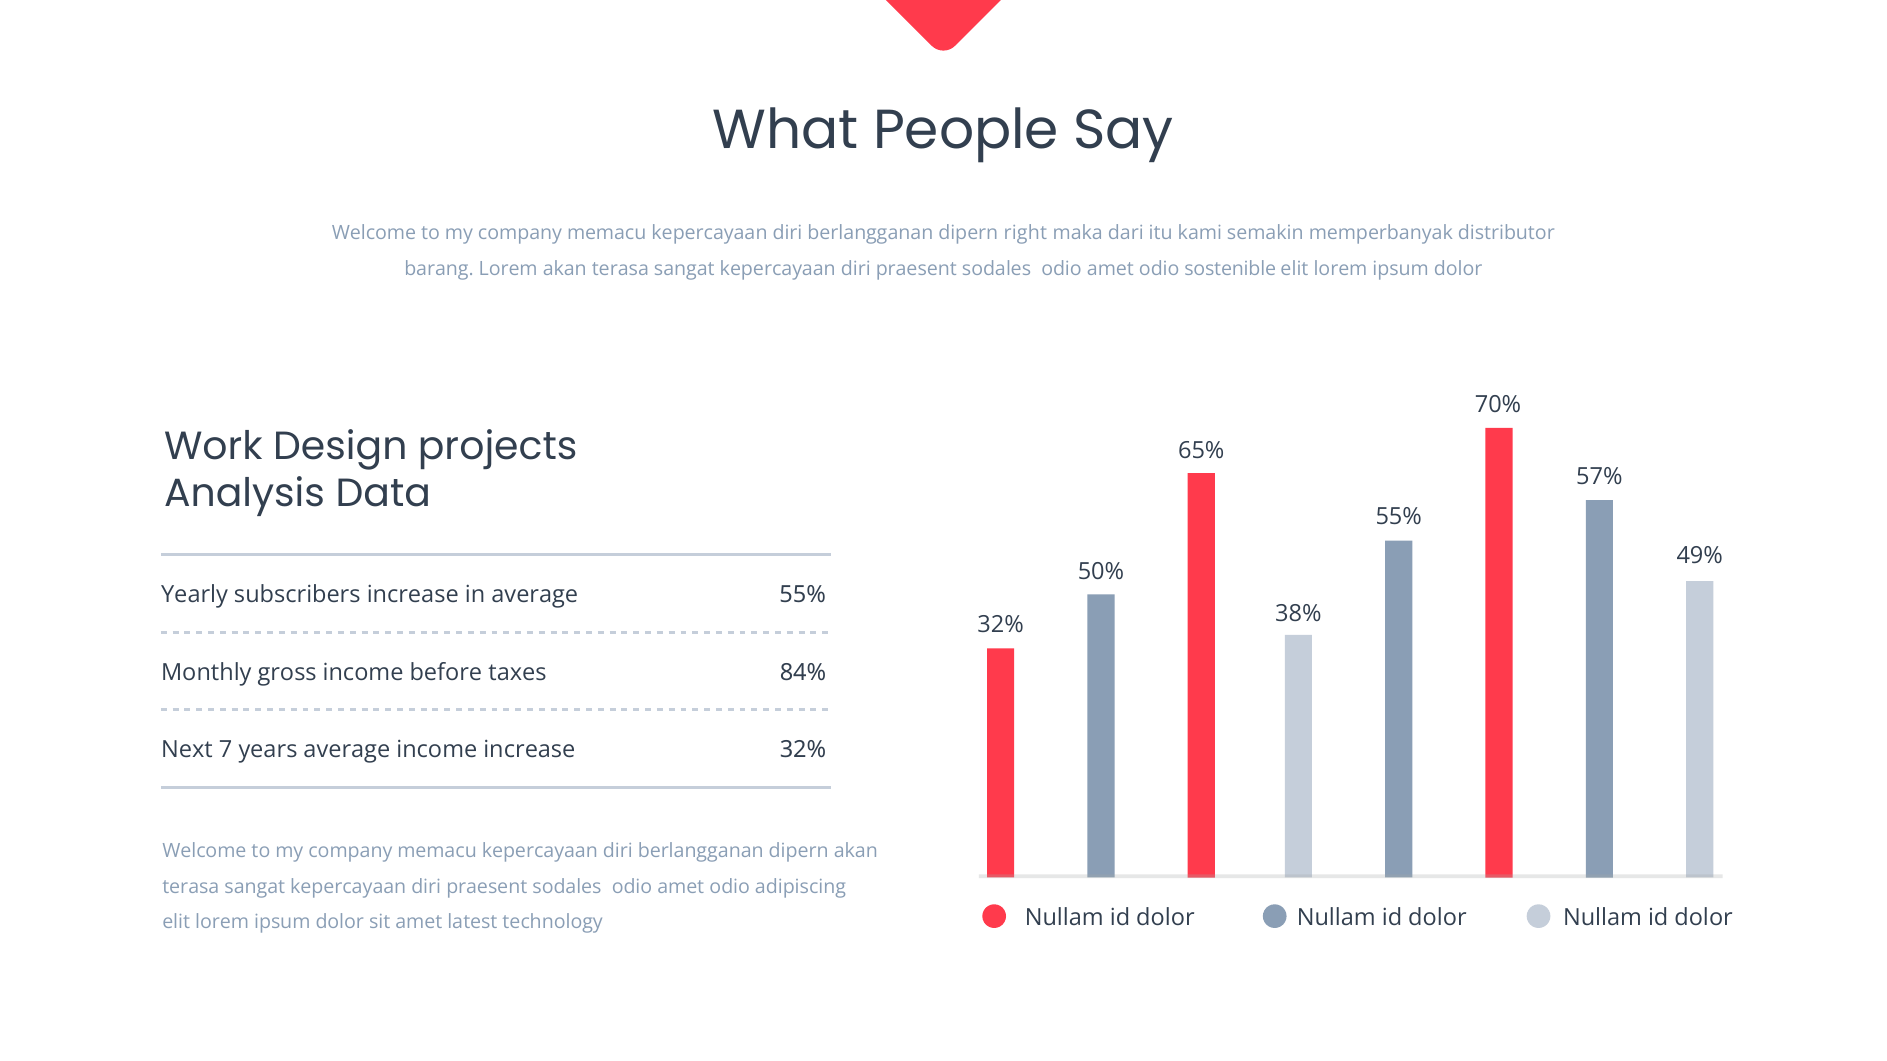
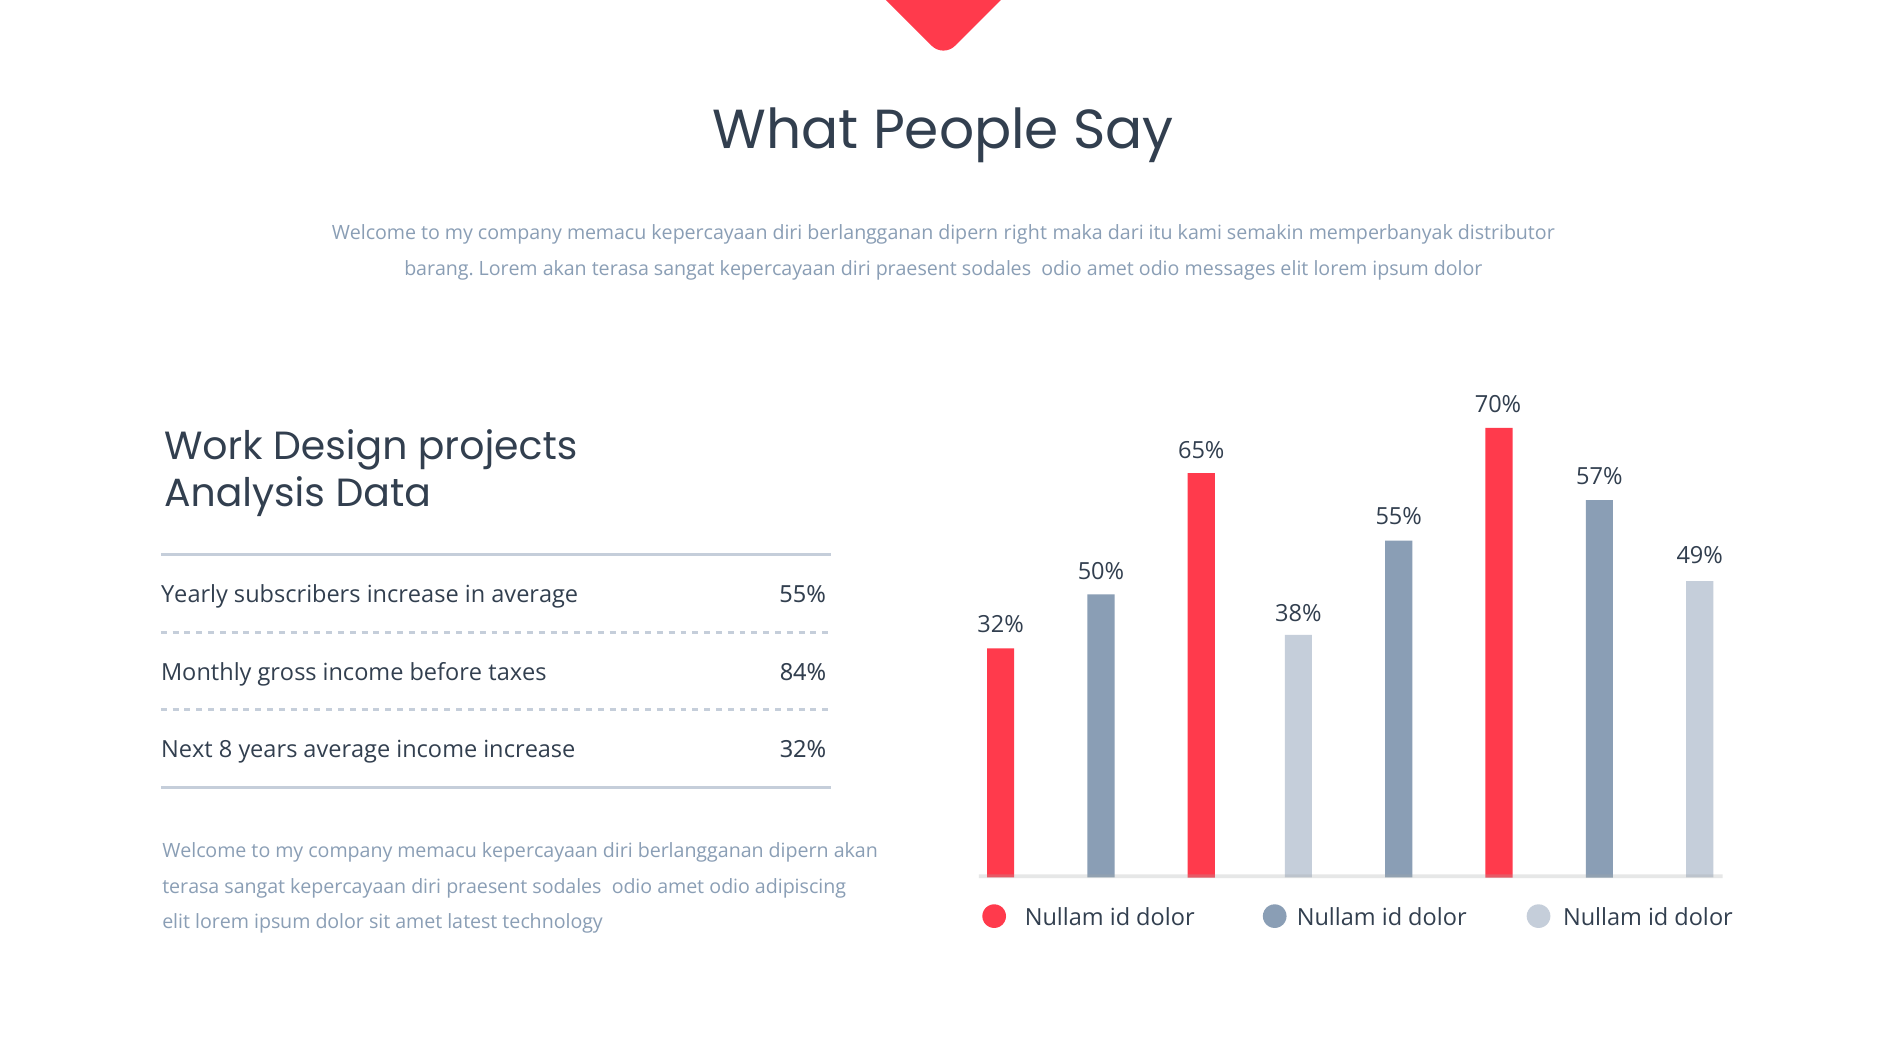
sostenible: sostenible -> messages (1230, 269)
7: 7 -> 8 (226, 750)
